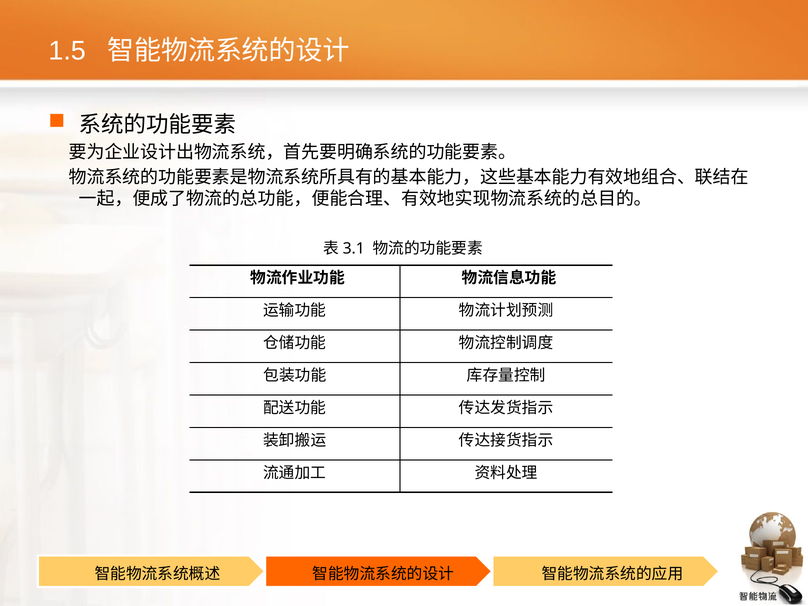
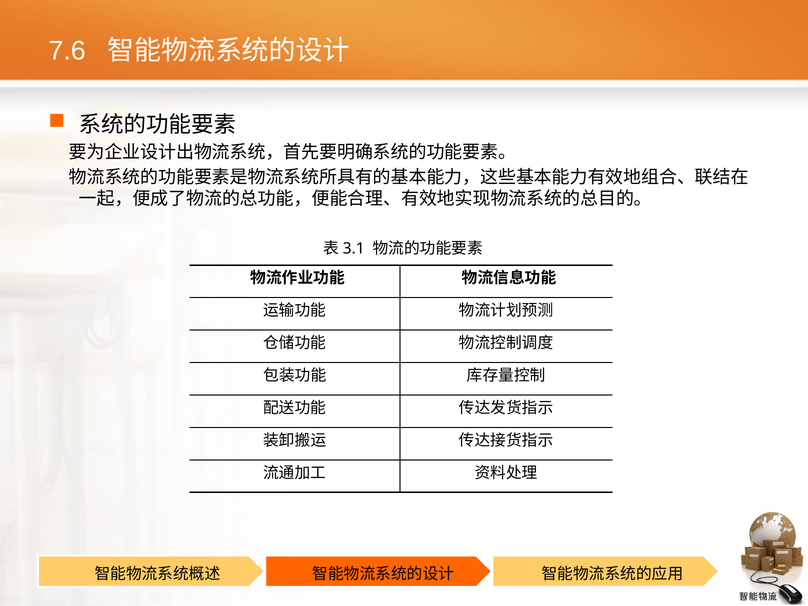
1.5: 1.5 -> 7.6 (67, 51)
